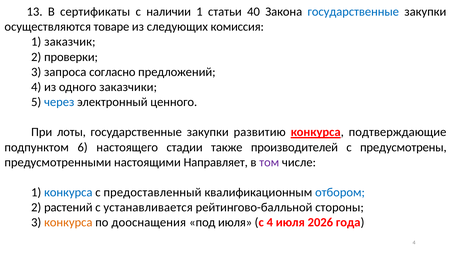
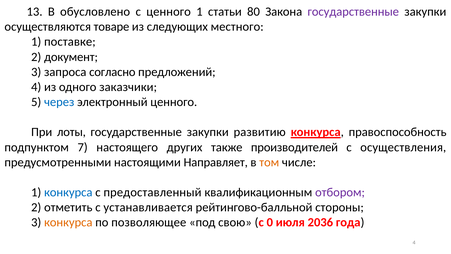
сертификаты: сертификаты -> обусловлено (95, 12)
с наличии: наличии -> ценного (169, 12)
40: 40 -> 80 (254, 12)
государственные colour: blue -> purple (353, 12)
комиссия: комиссия -> местного (237, 27)
заказчик: заказчик -> поставке (70, 42)
проверки: проверки -> документ (71, 57)
подтверждающие: подтверждающие -> правоспособность (398, 132)
6: 6 -> 7 (83, 147)
стадии: стадии -> других (185, 147)
предусмотрены: предусмотрены -> осуществления (403, 147)
том colour: purple -> orange (269, 162)
отбором colour: blue -> purple (340, 192)
растений: растений -> отметить (68, 207)
дооснащения: дооснащения -> позволяющее (149, 222)
под июля: июля -> свою (235, 222)
с 4: 4 -> 0 (270, 222)
2026: 2026 -> 2036 (320, 222)
